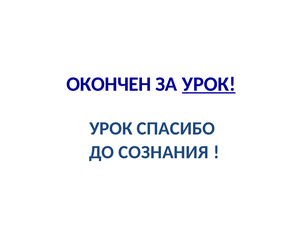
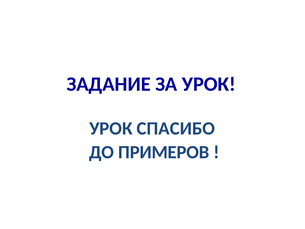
ОКОНЧЕН: ОКОНЧЕН -> ЗАДАНИЕ (109, 84)
УРОК underline: present -> none (209, 84)
СОЗНАНИЯ: СОЗНАНИЯ -> ПРИМЕРОВ (164, 152)
